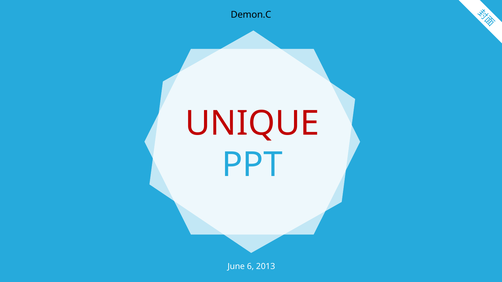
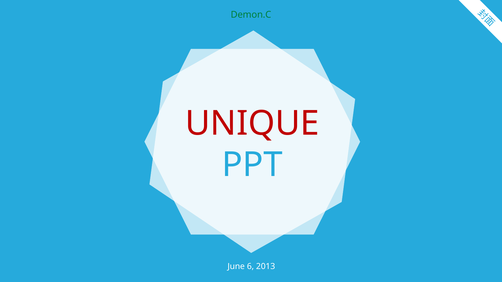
Demon.C colour: black -> green (251, 15)
